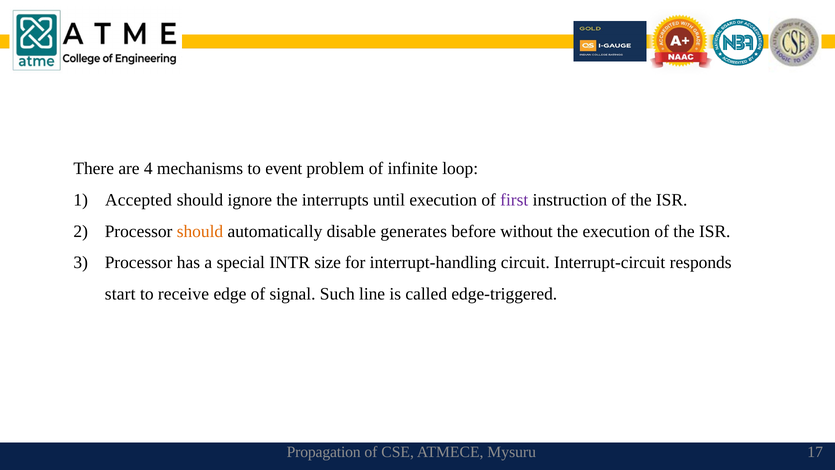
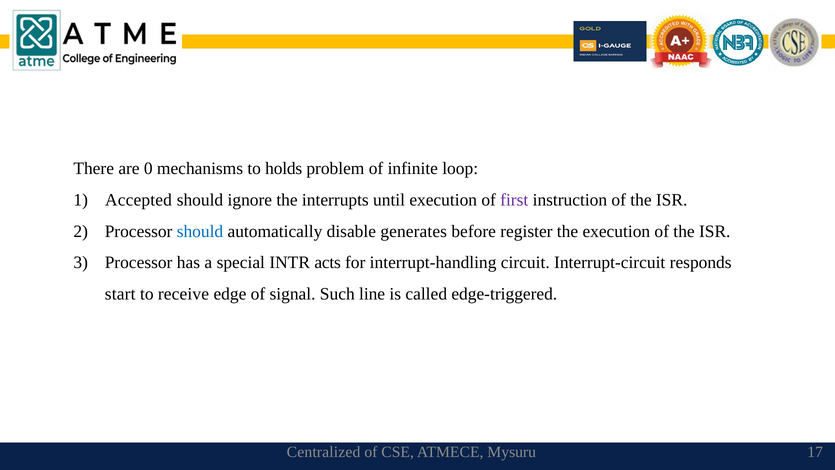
4: 4 -> 0 (148, 169)
event: event -> holds (284, 169)
should colour: orange -> blue (200, 231)
without: without -> register (526, 231)
size: size -> acts (328, 263)
Propagation: Propagation -> Centralized (324, 452)
